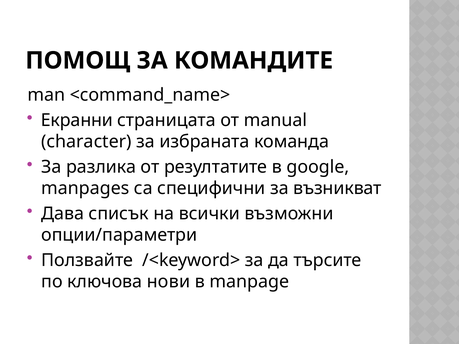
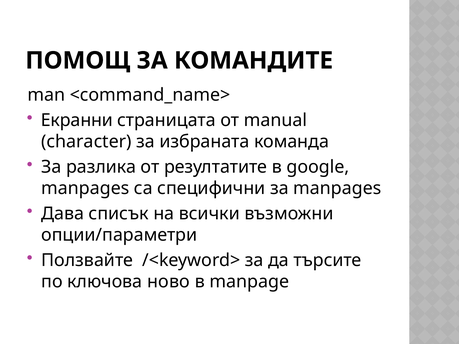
за възникват: възникват -> manpages (337, 188)
нови: нови -> ново (168, 282)
